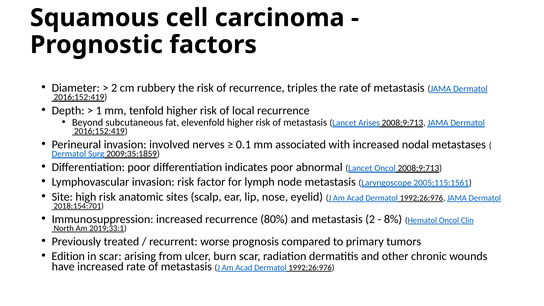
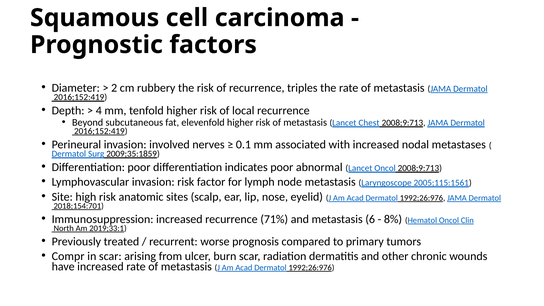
1: 1 -> 4 (99, 111)
Arises: Arises -> Chest (369, 123)
80%: 80% -> 71% (274, 219)
metastasis 2: 2 -> 6 (370, 219)
Edition: Edition -> Compr (68, 256)
